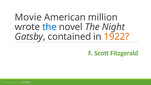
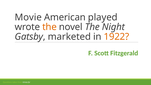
million: million -> played (103, 17)
the colour: blue -> orange (49, 27)
contained: contained -> marketed (69, 37)
